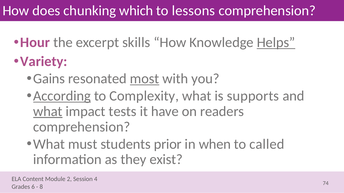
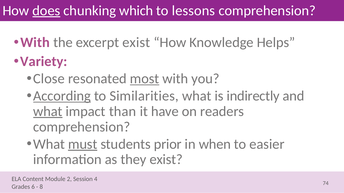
does underline: none -> present (46, 11)
Hour: Hour -> With (35, 43)
excerpt skills: skills -> exist (136, 43)
Helps underline: present -> none (276, 43)
Gains: Gains -> Close (49, 79)
Complexity: Complexity -> Similarities (144, 96)
supports: supports -> indirectly (253, 96)
tests: tests -> than (123, 112)
must underline: none -> present (83, 144)
called: called -> easier (267, 144)
